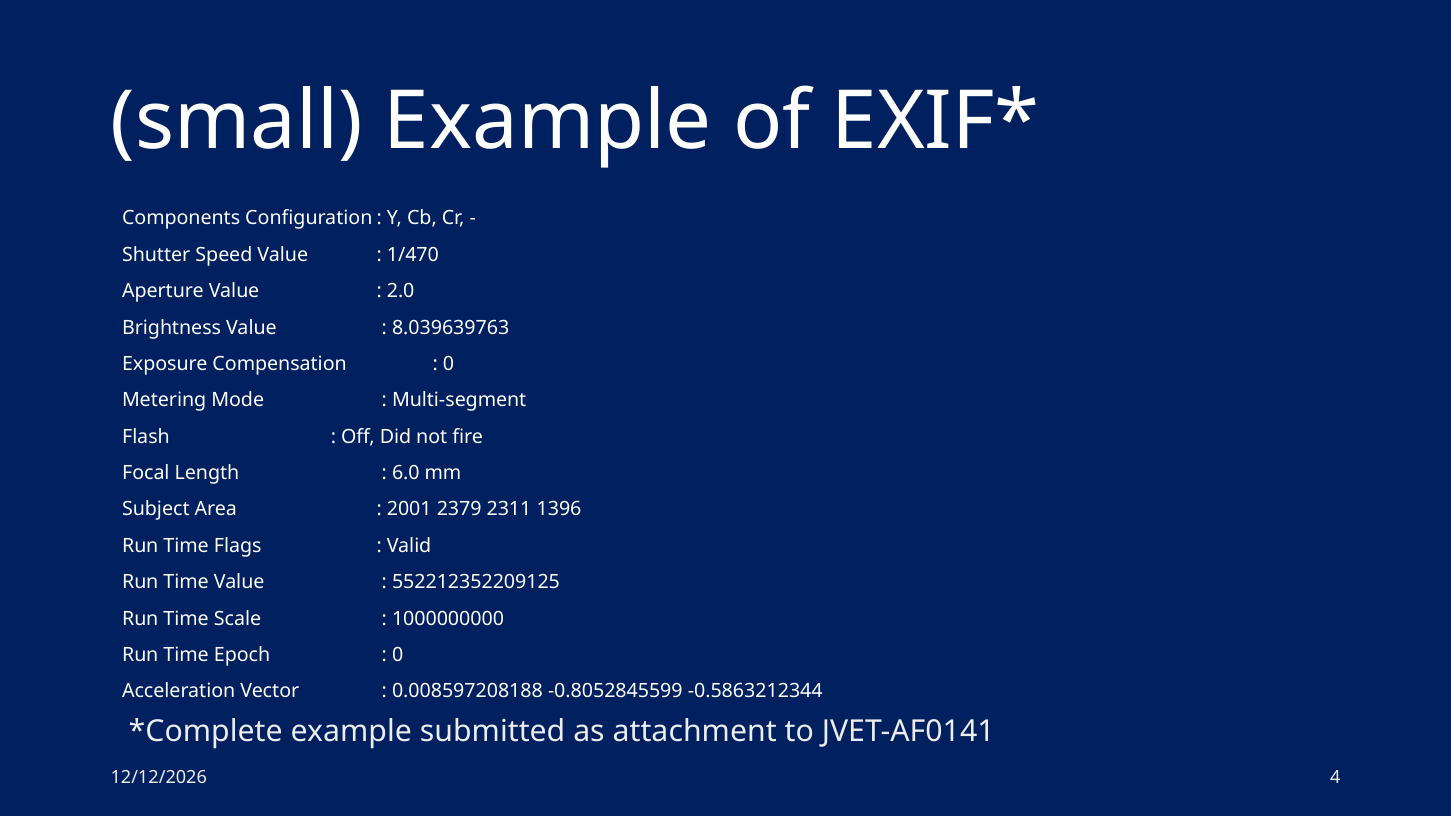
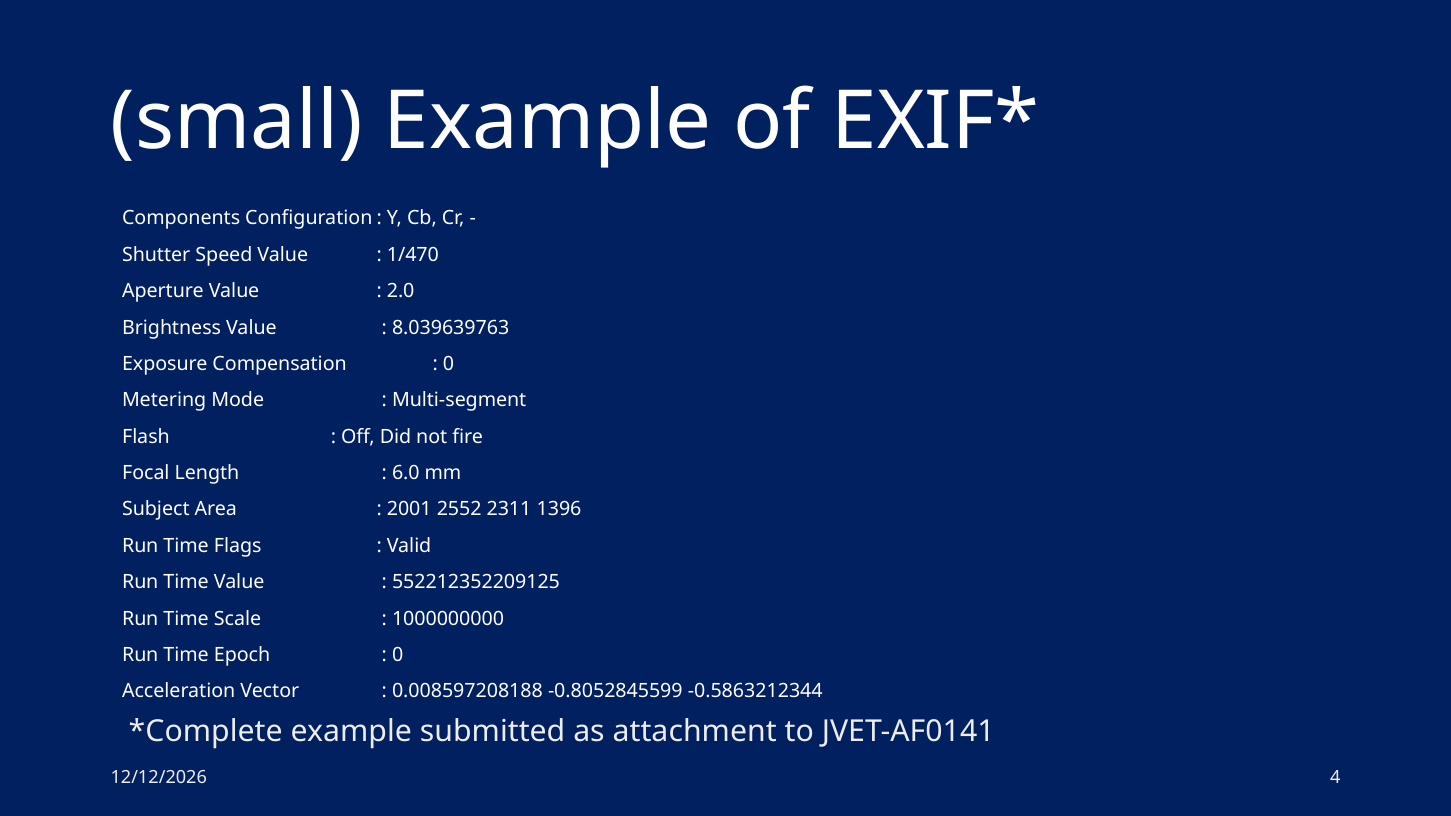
2379: 2379 -> 2552 (459, 510)
